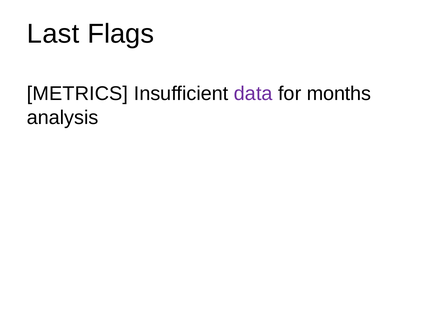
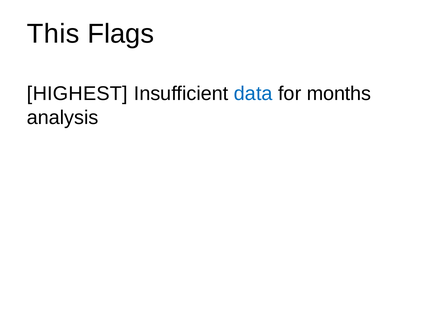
Last: Last -> This (53, 34)
METRICS: METRICS -> HIGHEST (77, 94)
data colour: purple -> blue (253, 94)
